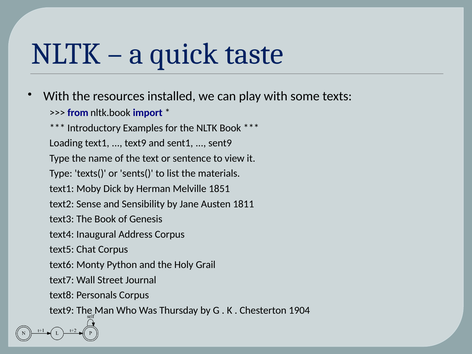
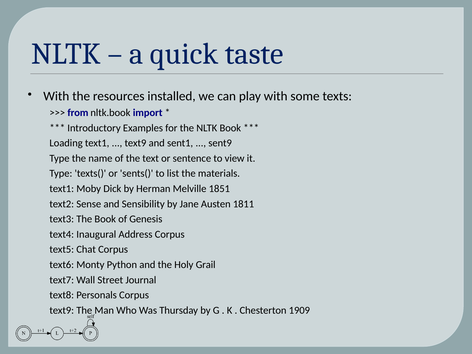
1904: 1904 -> 1909 (299, 310)
